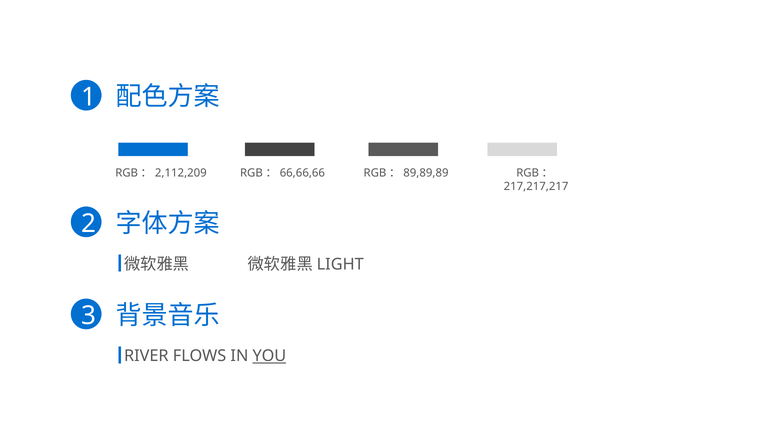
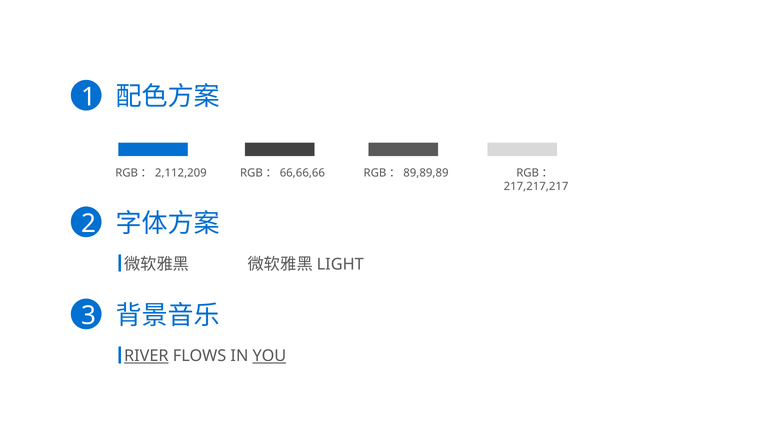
RIVER underline: none -> present (146, 356)
